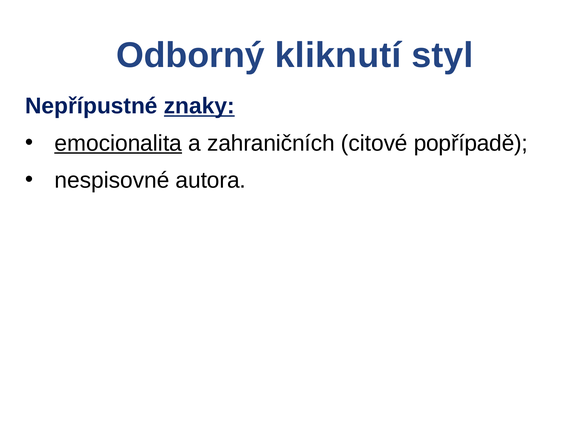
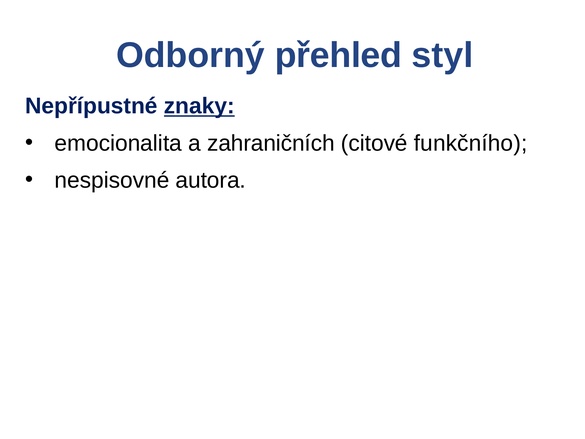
kliknutí: kliknutí -> přehled (338, 55)
emocionalita underline: present -> none (118, 143)
popřípadě: popřípadě -> funkčního (471, 143)
